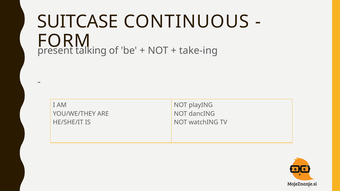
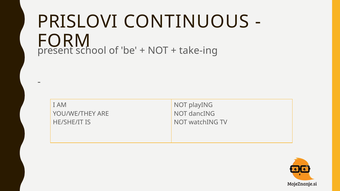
SUITCASE: SUITCASE -> PRISLOVI (77, 22)
talking: talking -> school (91, 51)
